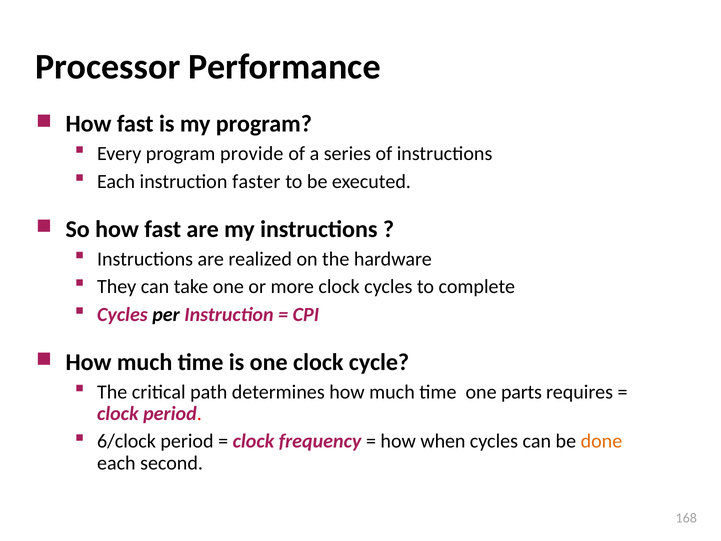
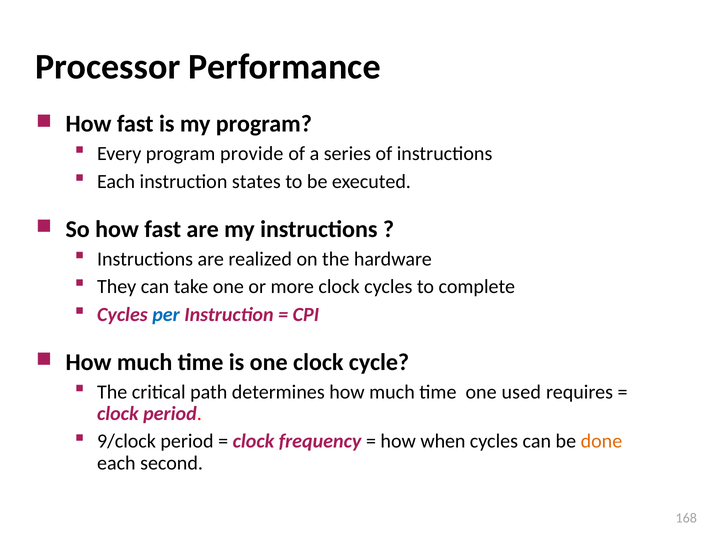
faster: faster -> states (256, 181)
per colour: black -> blue (166, 314)
parts: parts -> used (521, 392)
6/clock: 6/clock -> 9/clock (126, 441)
